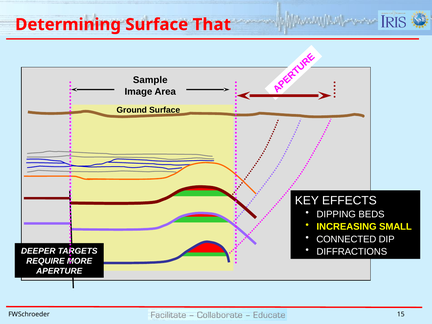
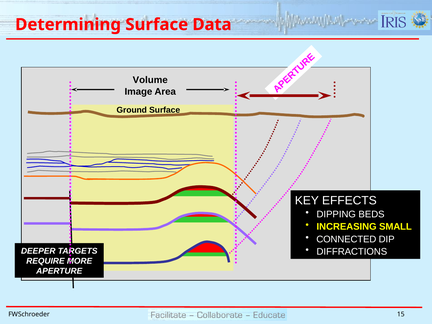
That: That -> Data (212, 25)
Sample: Sample -> Volume (150, 80)
